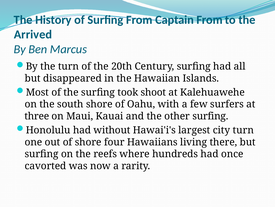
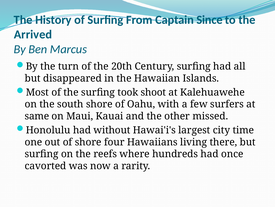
Captain From: From -> Since (210, 20)
three: three -> same (37, 116)
other surfing: surfing -> missed (210, 116)
city turn: turn -> time (243, 130)
